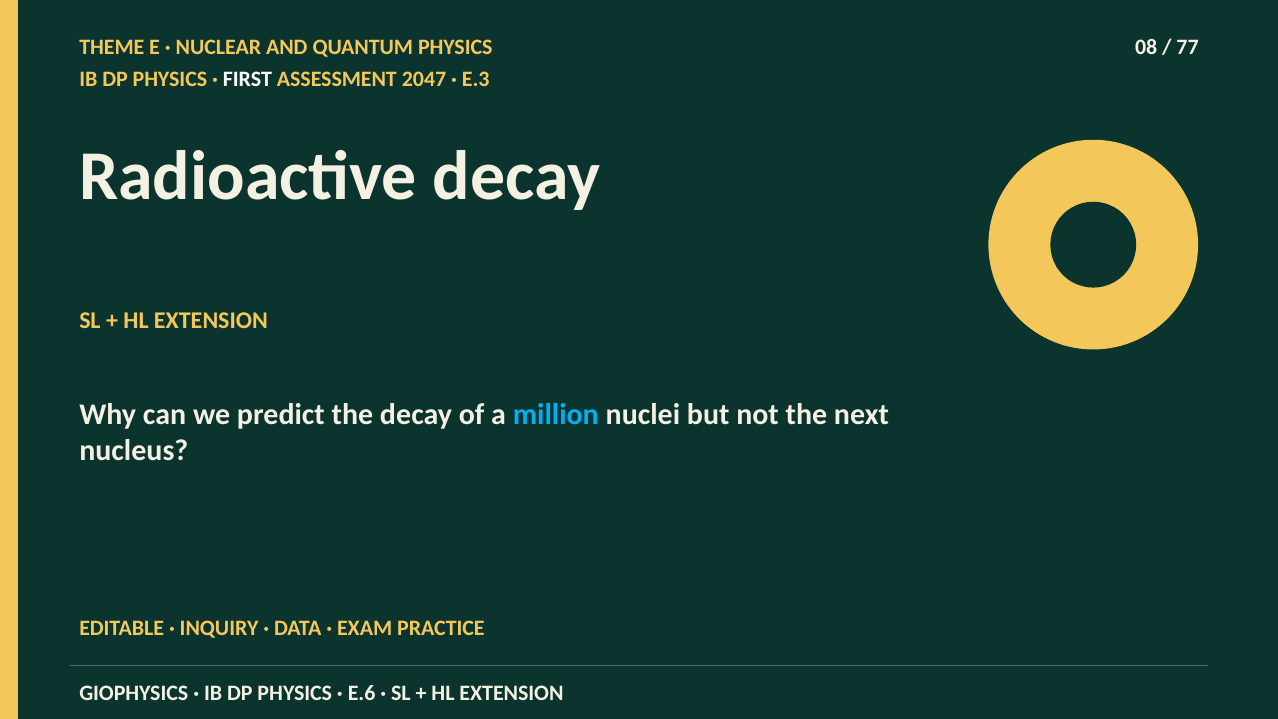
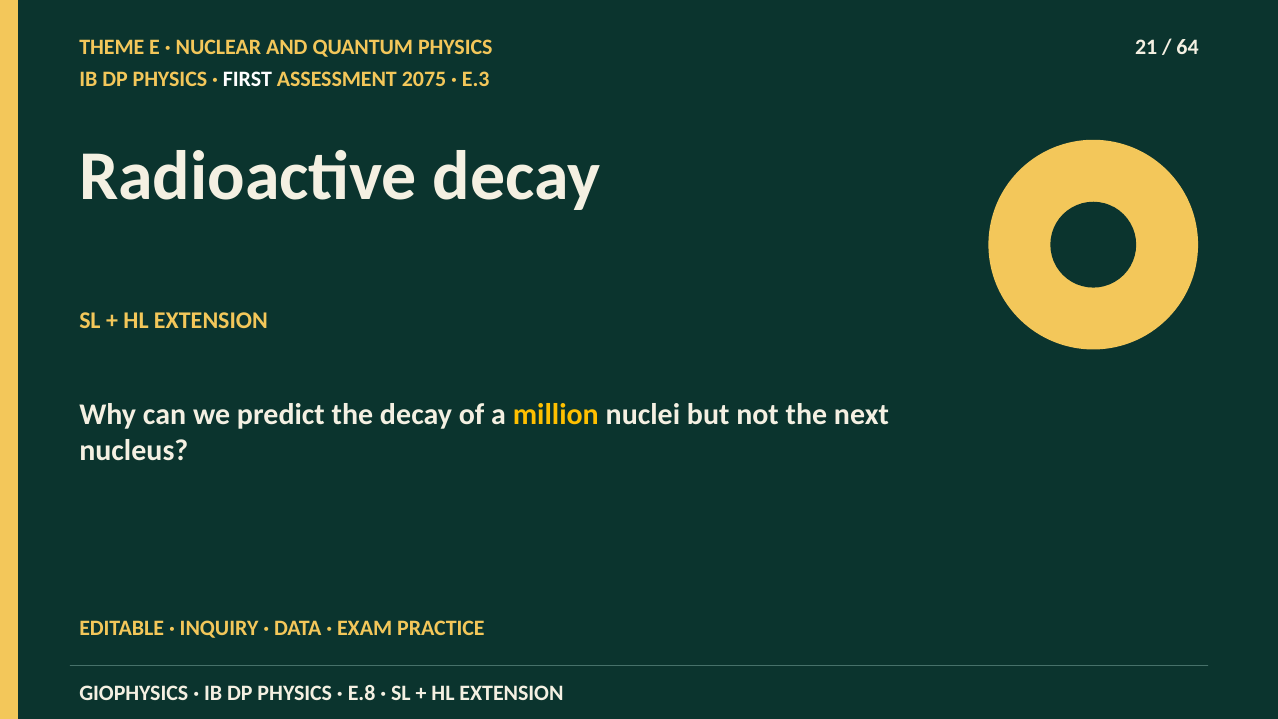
08: 08 -> 21 (1146, 47)
77: 77 -> 64 (1188, 47)
2047: 2047 -> 2075 (424, 79)
million colour: light blue -> yellow (556, 414)
E.6: E.6 -> E.8 (362, 693)
